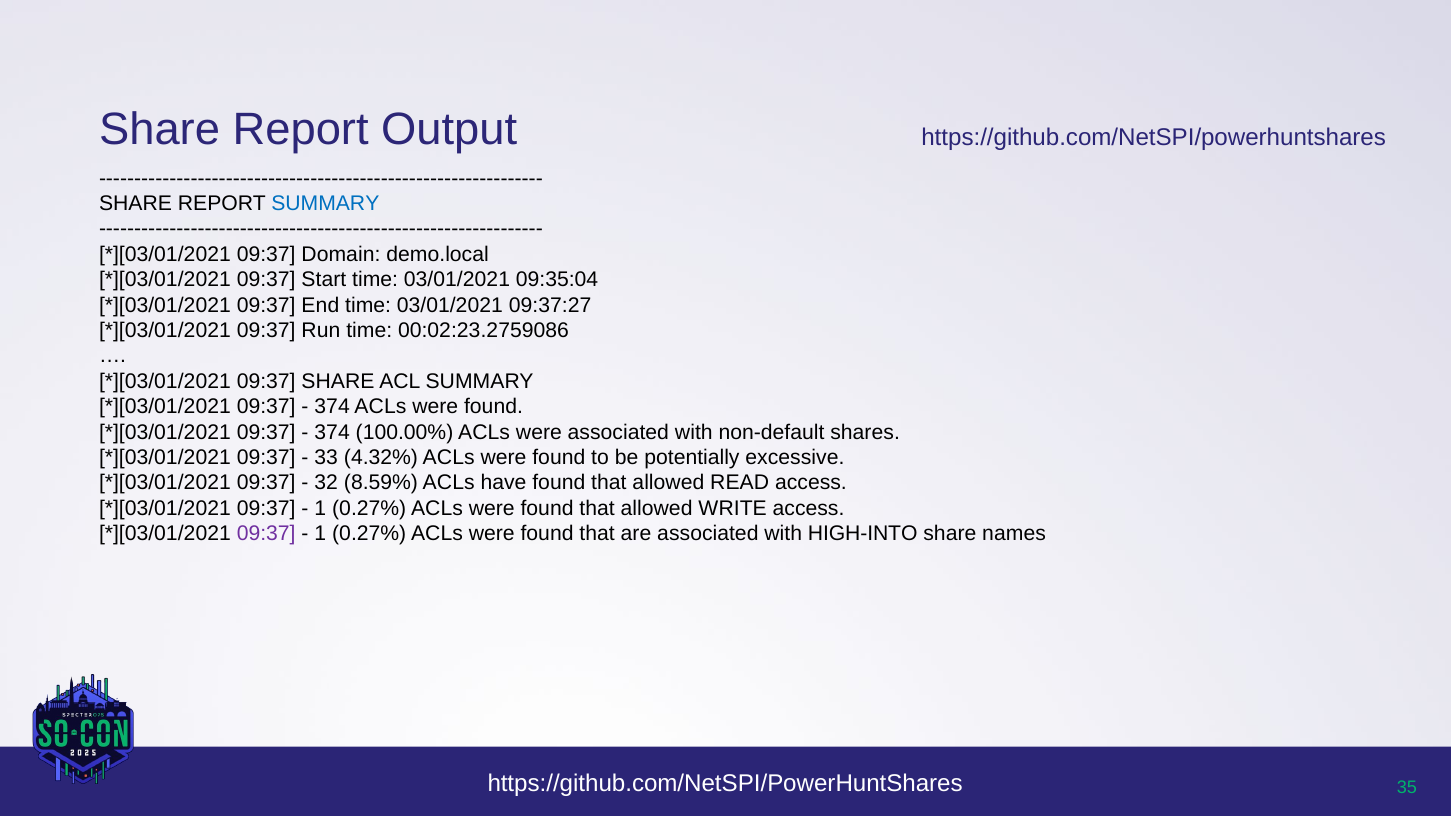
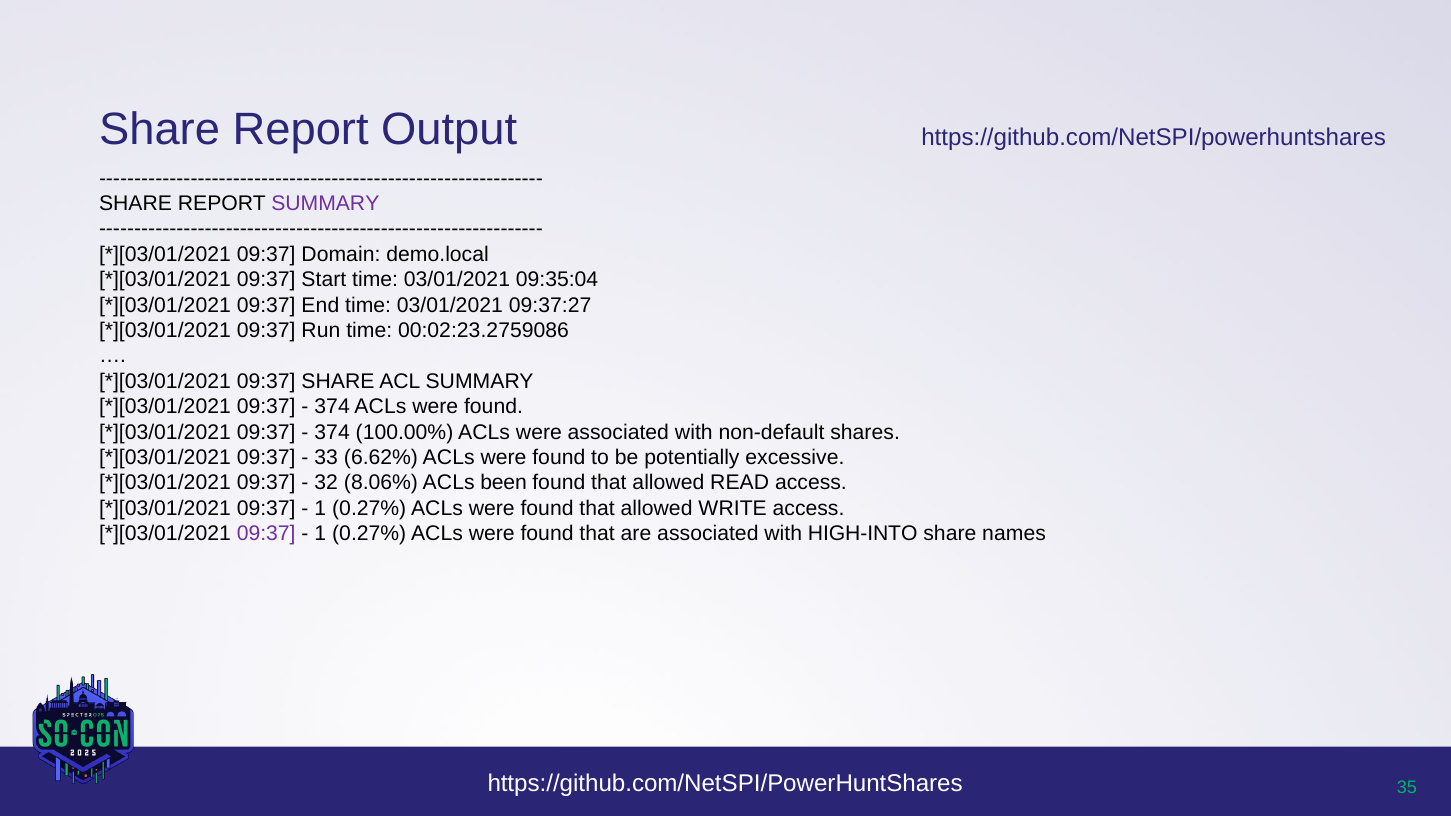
SUMMARY colour: blue -> purple (325, 204)
4.32%: 4.32% -> 6.62% (381, 458)
8.59%: 8.59% -> 8.06% (381, 483)
have: have -> been (504, 483)
